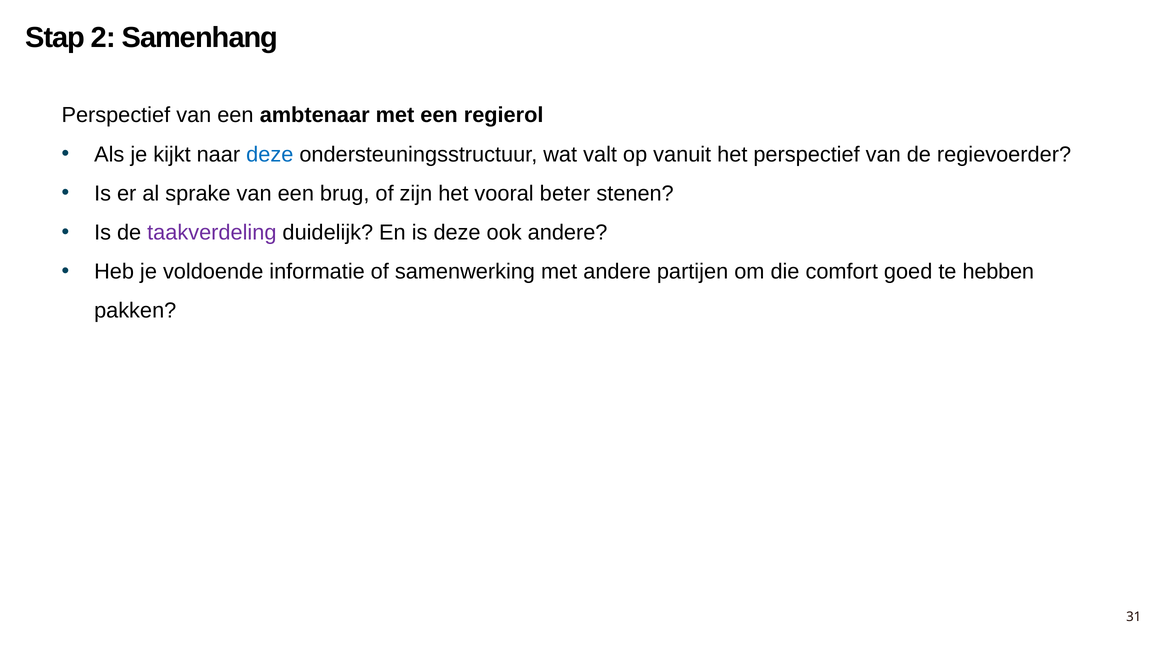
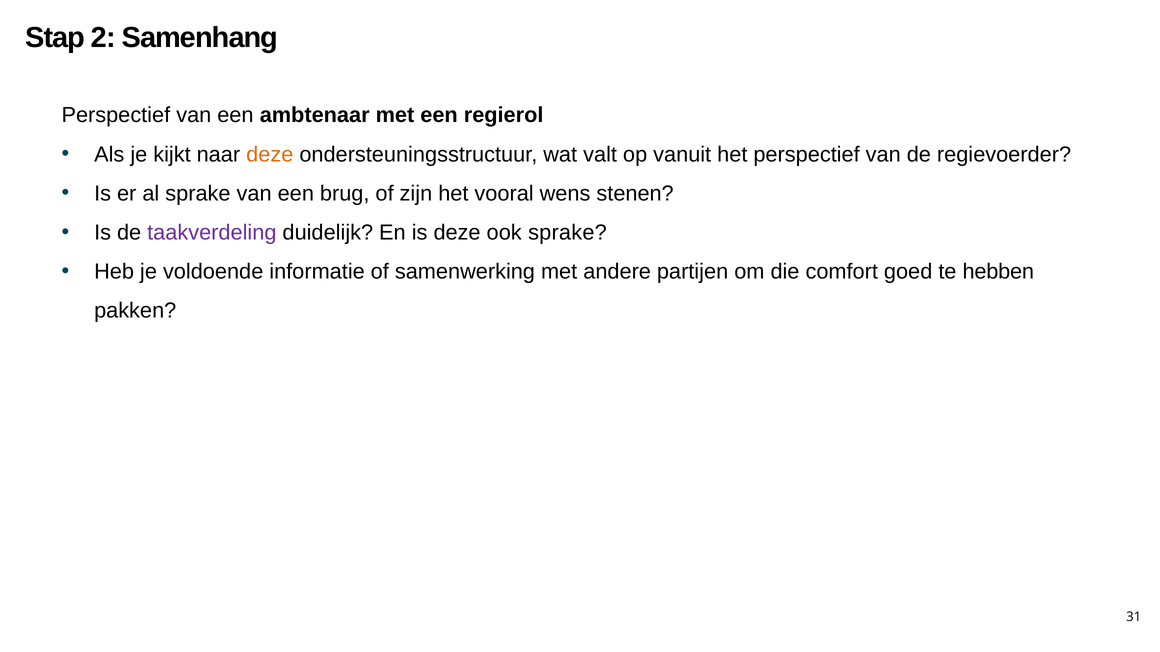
deze colour: blue -> orange (270, 154)
beter: beter -> wens (565, 194)
ook andere: andere -> sprake (567, 233)
